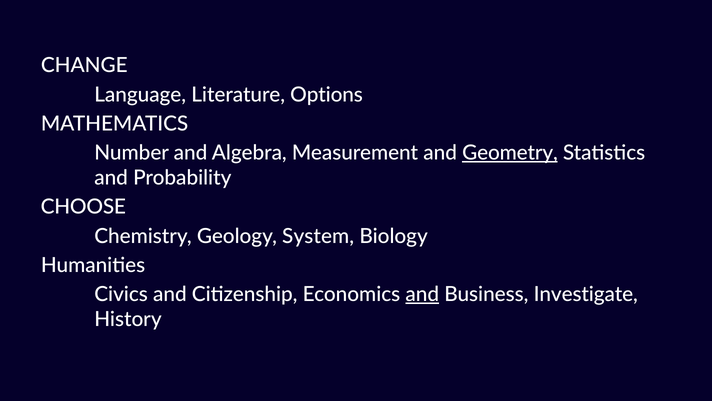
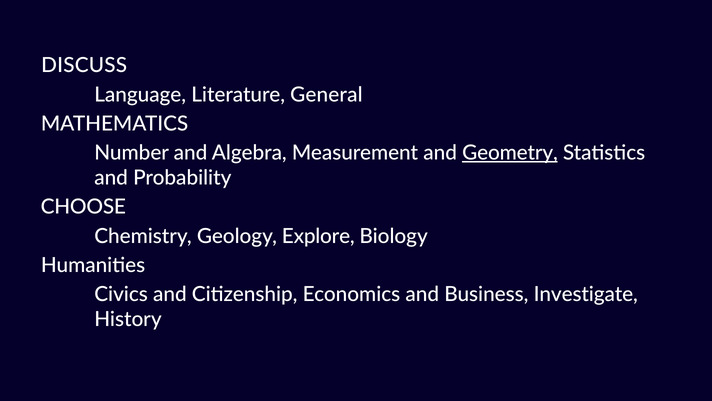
CHANGE: CHANGE -> DISCUSS (84, 65)
Options: Options -> General (326, 95)
System: System -> Explore (318, 236)
and underline: present -> none (422, 294)
